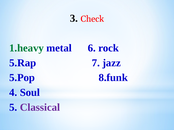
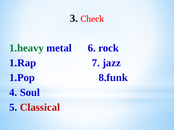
5.Rap: 5.Rap -> 1.Rap (23, 63)
5.Pop: 5.Pop -> 1.Pop (22, 78)
Classical colour: purple -> red (40, 108)
